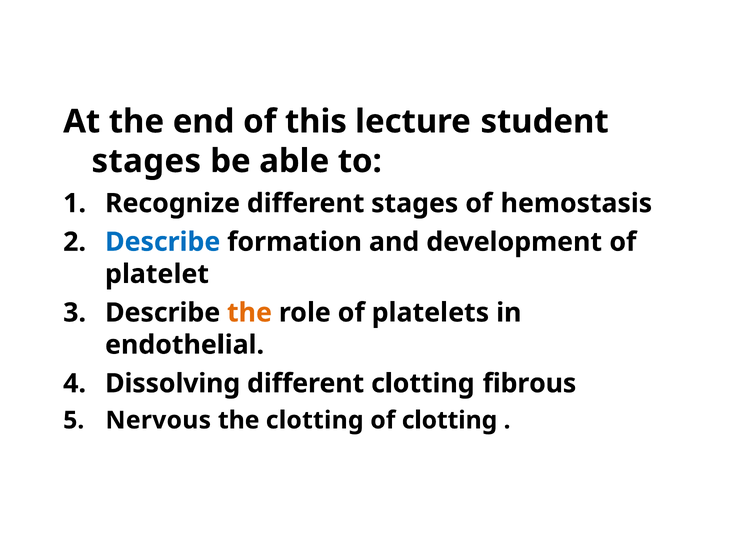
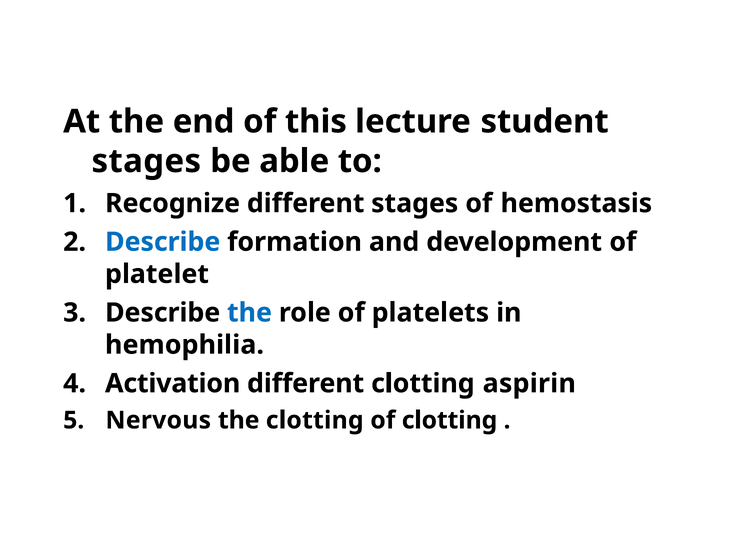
the colour: orange -> blue (249, 313)
endothelial: endothelial -> hemophilia (184, 345)
Dissolving: Dissolving -> Activation (173, 384)
fibrous: fibrous -> aspirin (529, 384)
